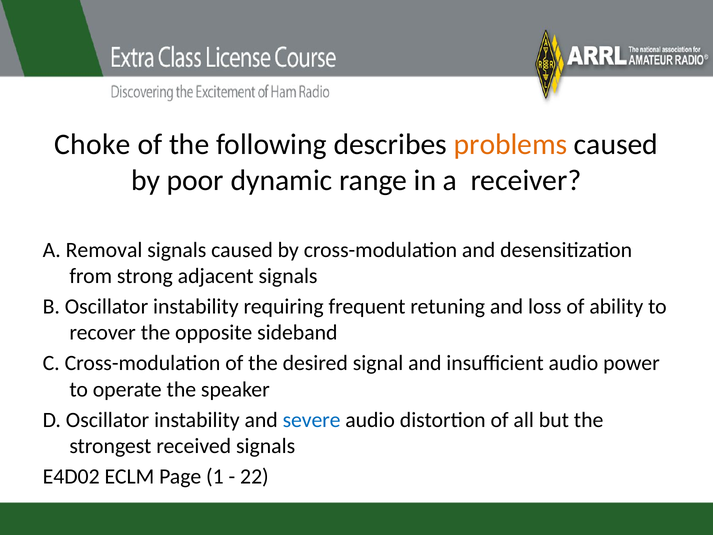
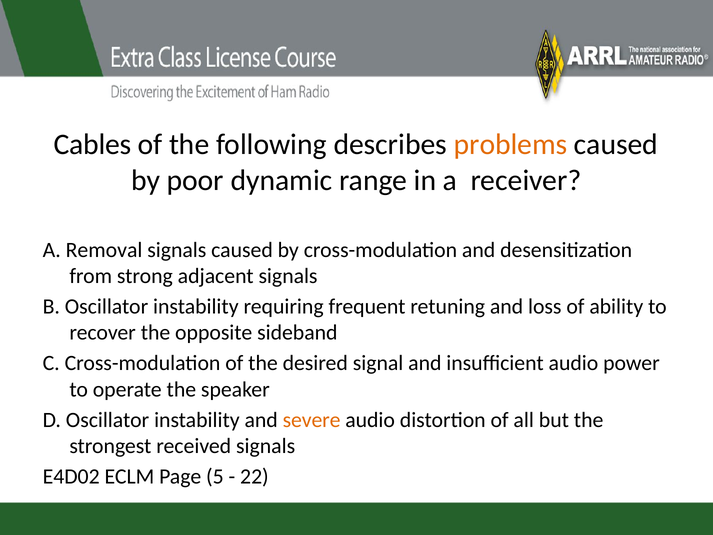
Choke: Choke -> Cables (93, 145)
severe colour: blue -> orange (312, 420)
1: 1 -> 5 (215, 476)
